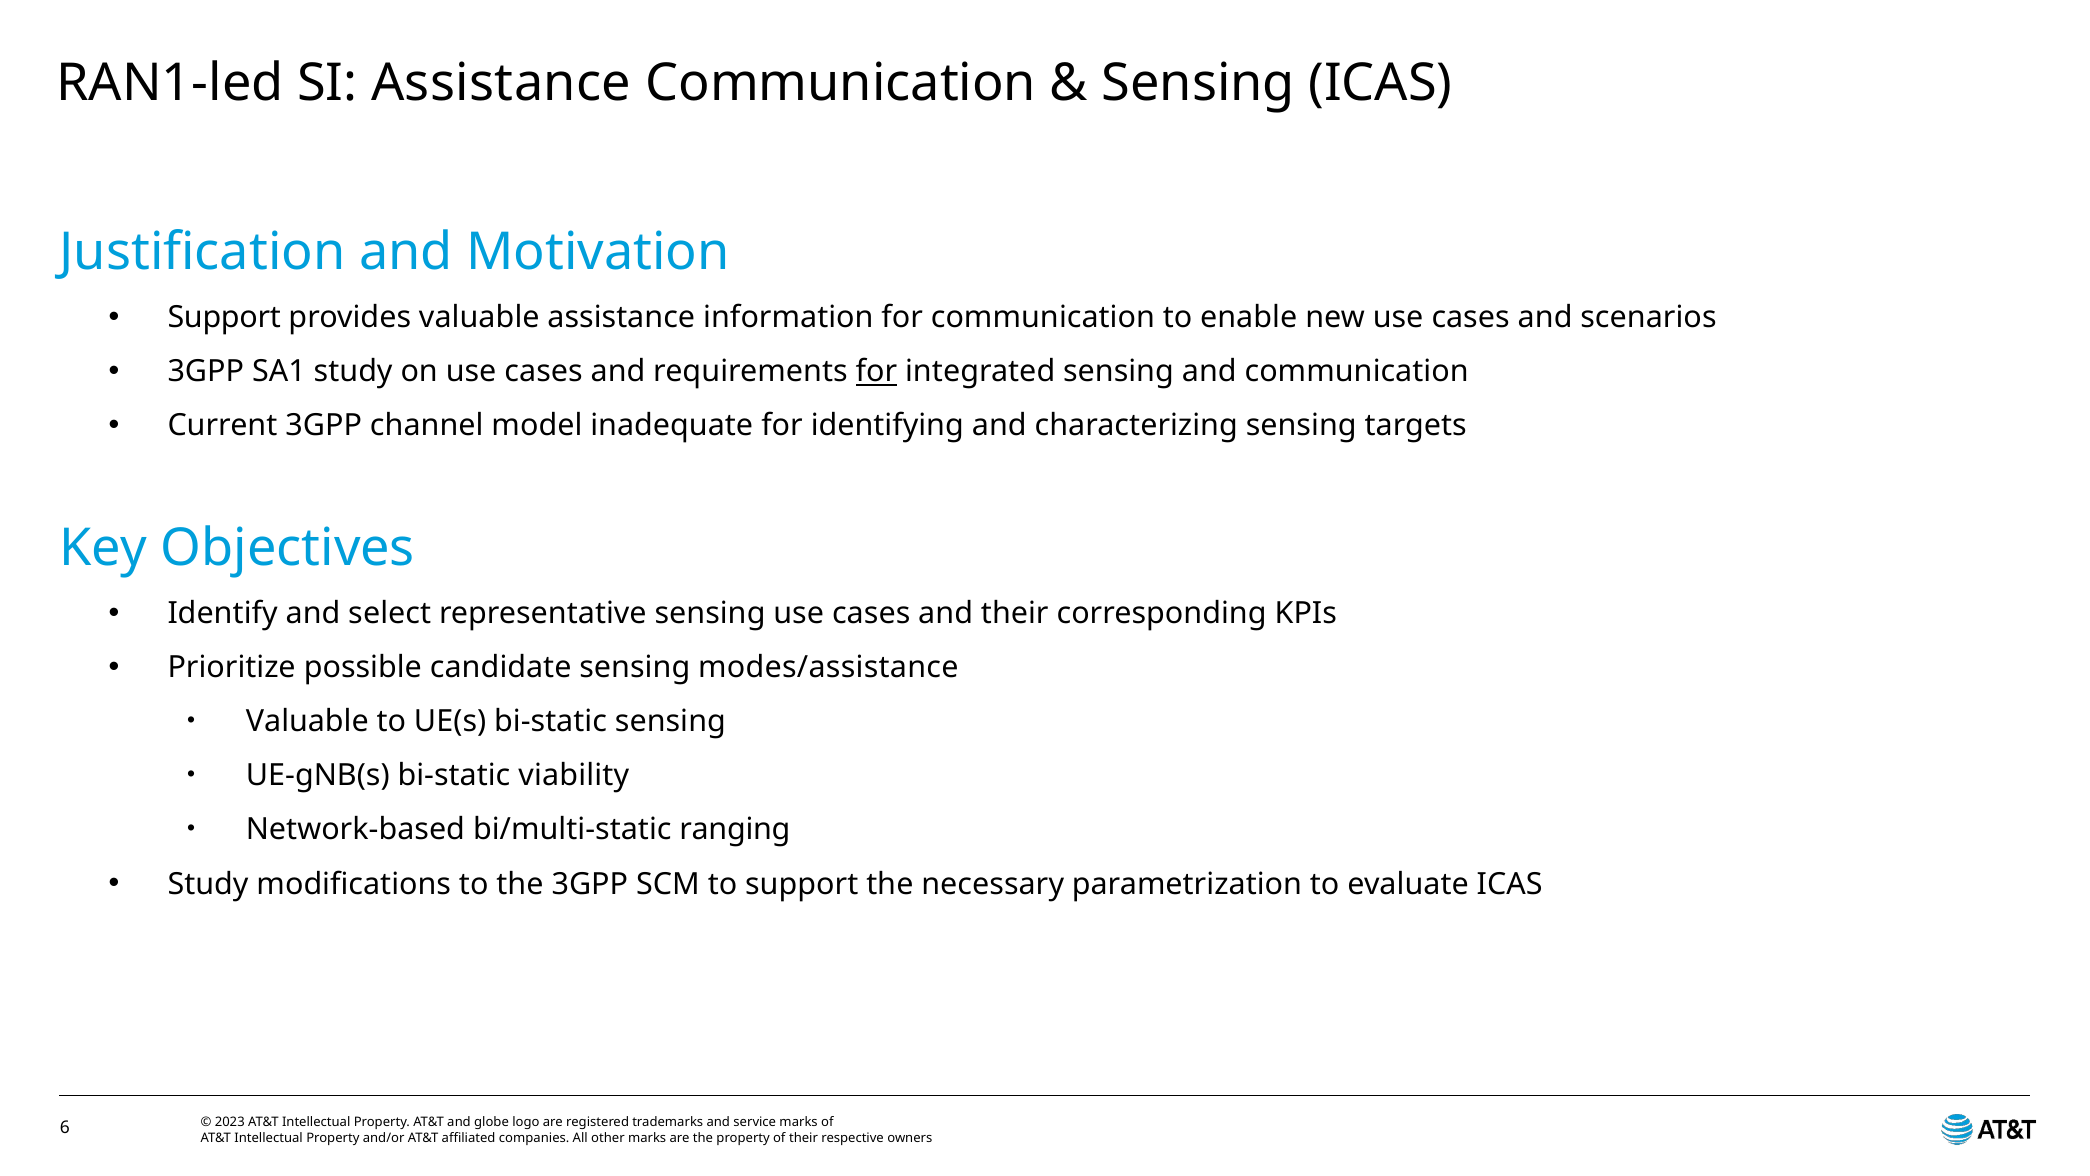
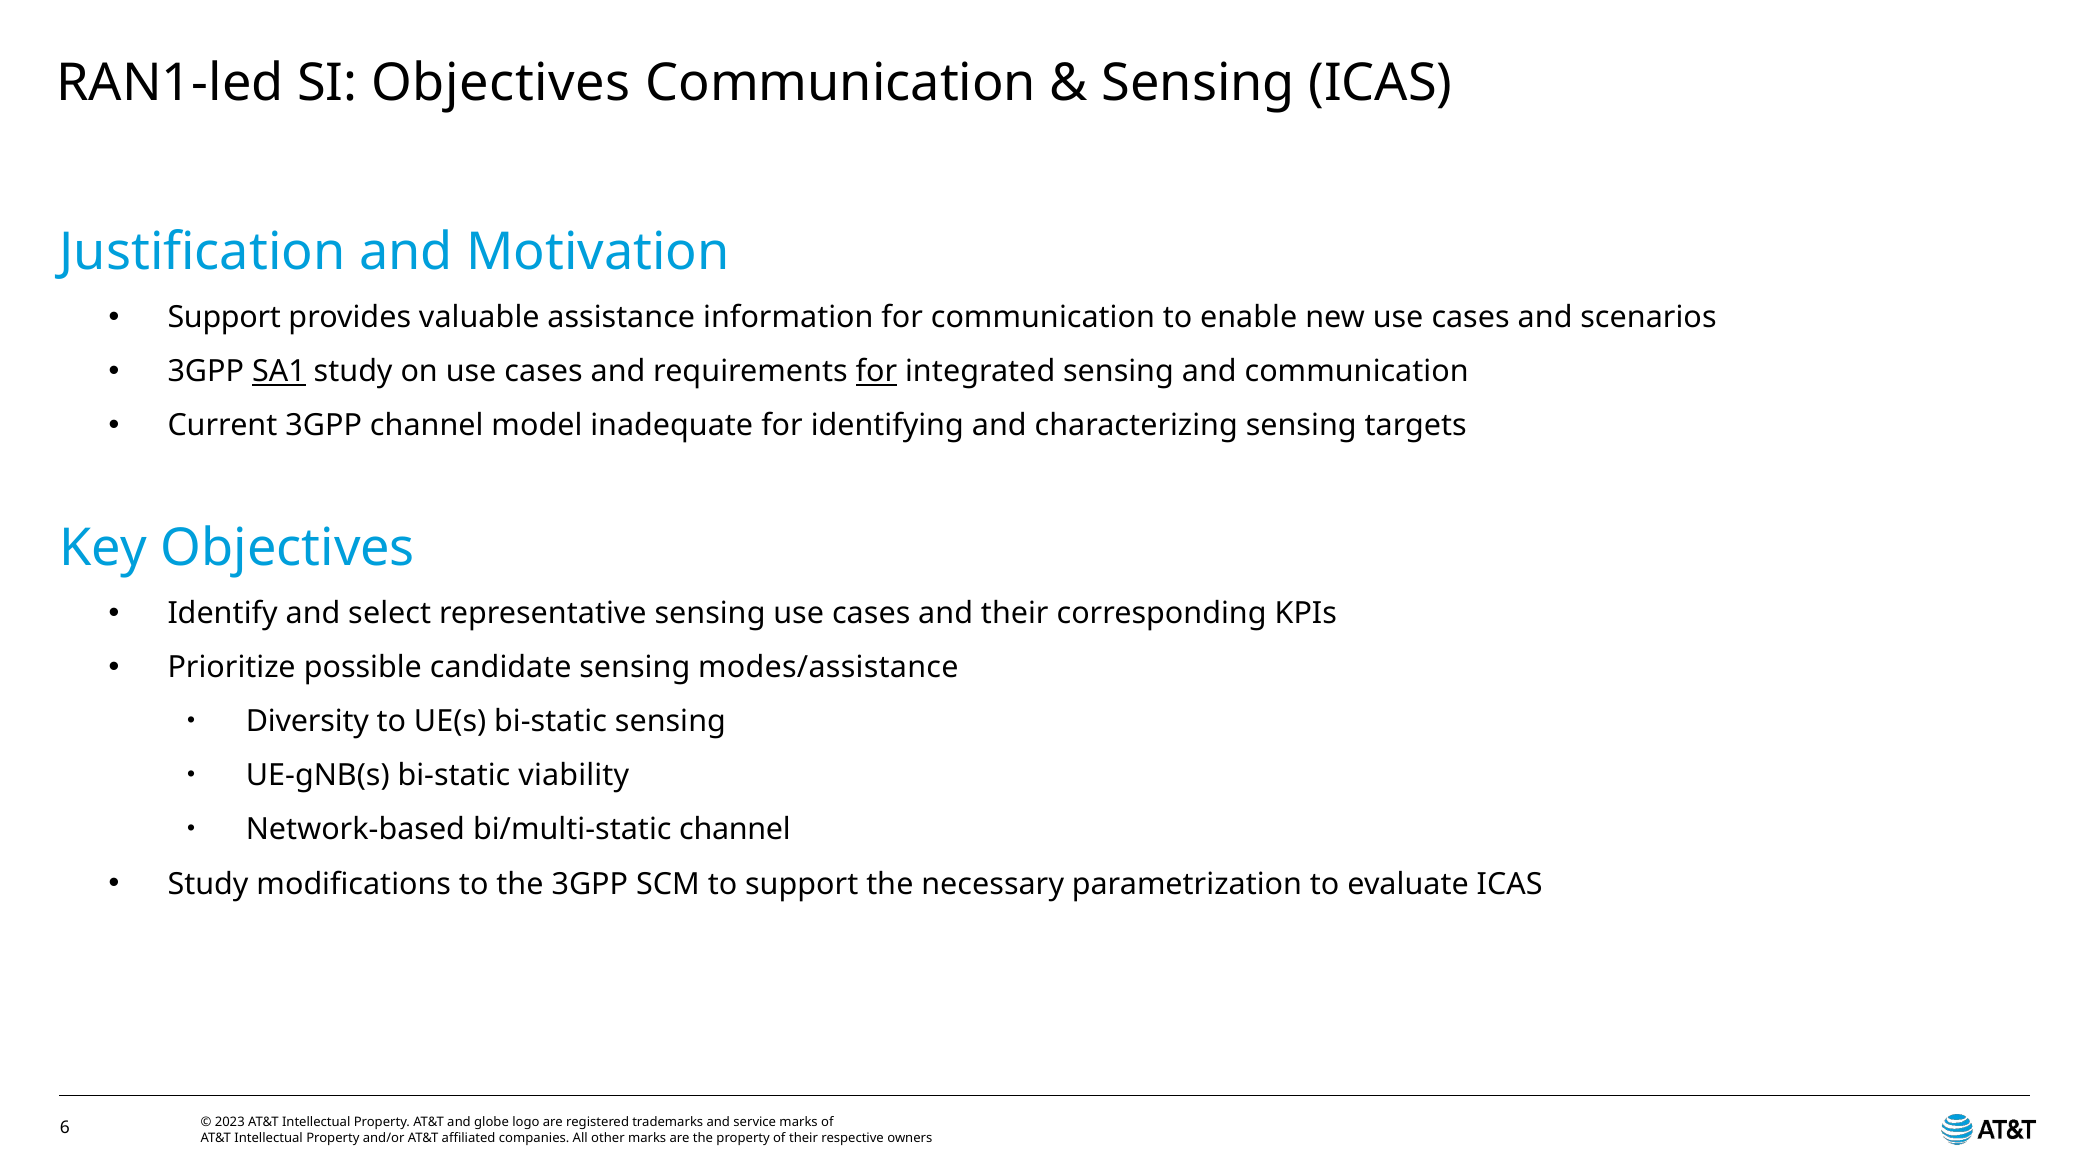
SI Assistance: Assistance -> Objectives (501, 84)
SA1 underline: none -> present (279, 372)
Valuable: Valuable -> Diversity (307, 722)
bi/multi-static ranging: ranging -> channel (735, 830)
